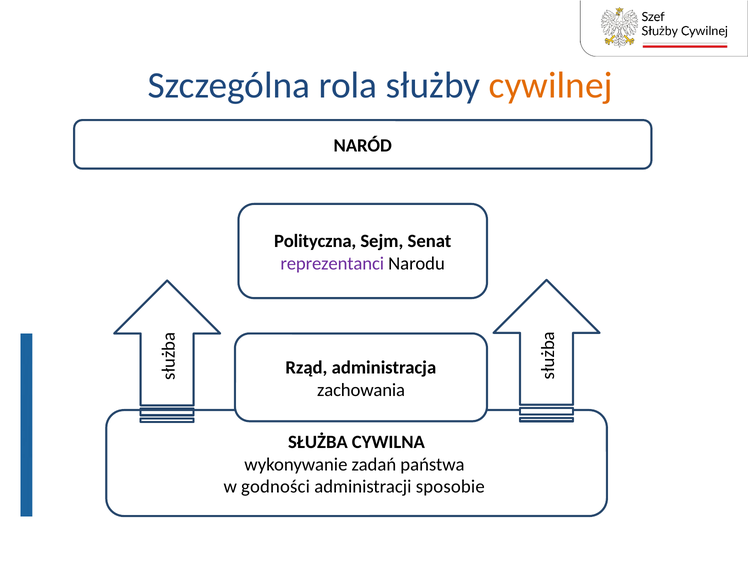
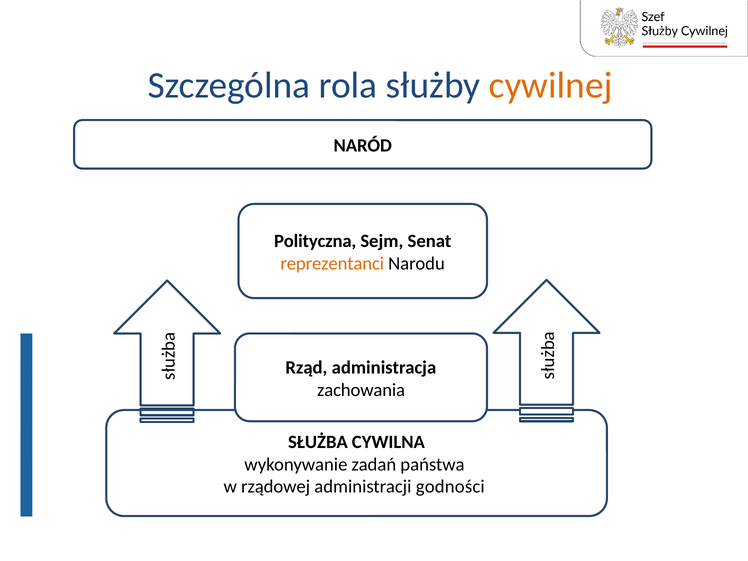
reprezentanci colour: purple -> orange (332, 264)
godności: godności -> rządowej (276, 487)
sposobie: sposobie -> godności (450, 487)
